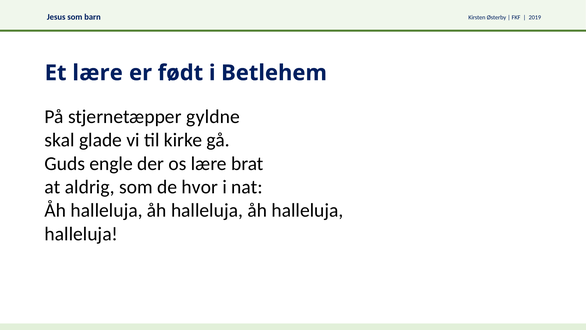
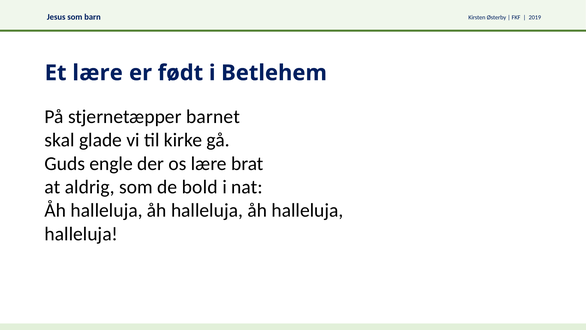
gyldne: gyldne -> barnet (213, 116)
hvor: hvor -> bold (200, 187)
